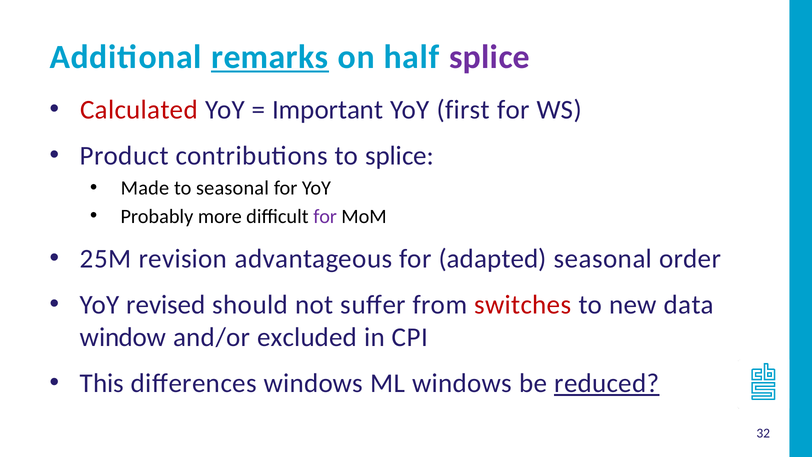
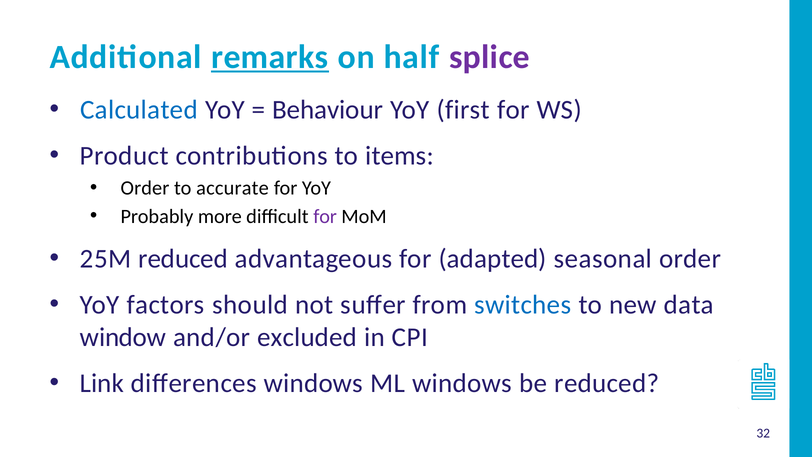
Calculated colour: red -> blue (139, 110)
Important: Important -> Behaviour (328, 110)
to splice: splice -> items (400, 156)
Made: Made -> Order (145, 188)
to seasonal: seasonal -> accurate (233, 188)
25M revision: revision -> reduced (183, 259)
revised: revised -> factors (166, 305)
switches colour: red -> blue (523, 305)
This: This -> Link (102, 383)
reduced underline: present -> none (607, 383)
